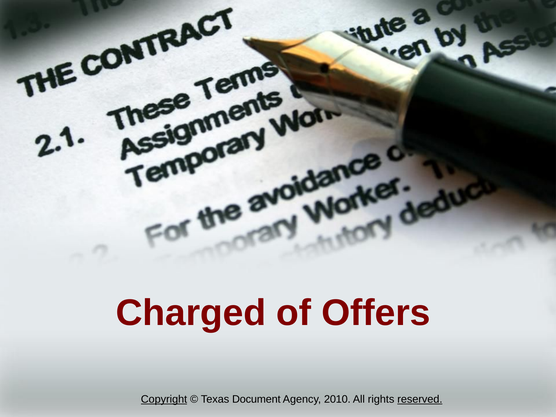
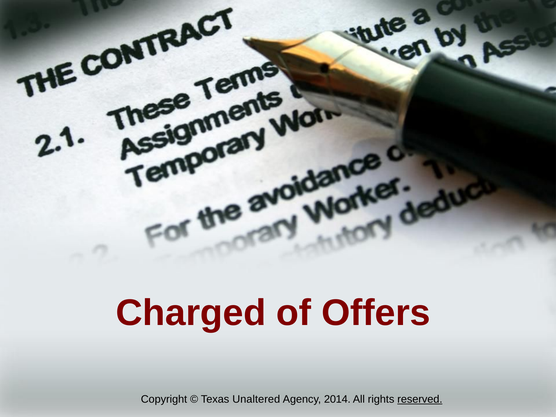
Copyright underline: present -> none (164, 399)
Document: Document -> Unaltered (256, 399)
2010: 2010 -> 2014 (337, 399)
